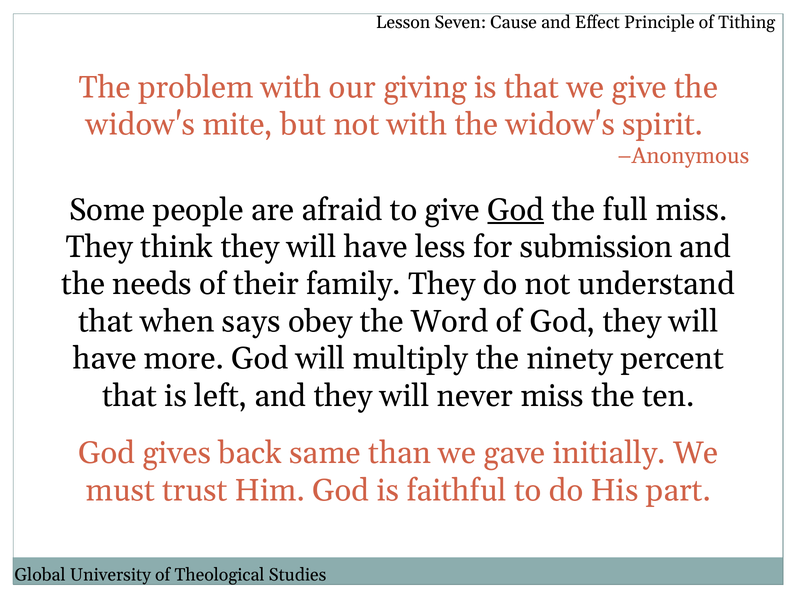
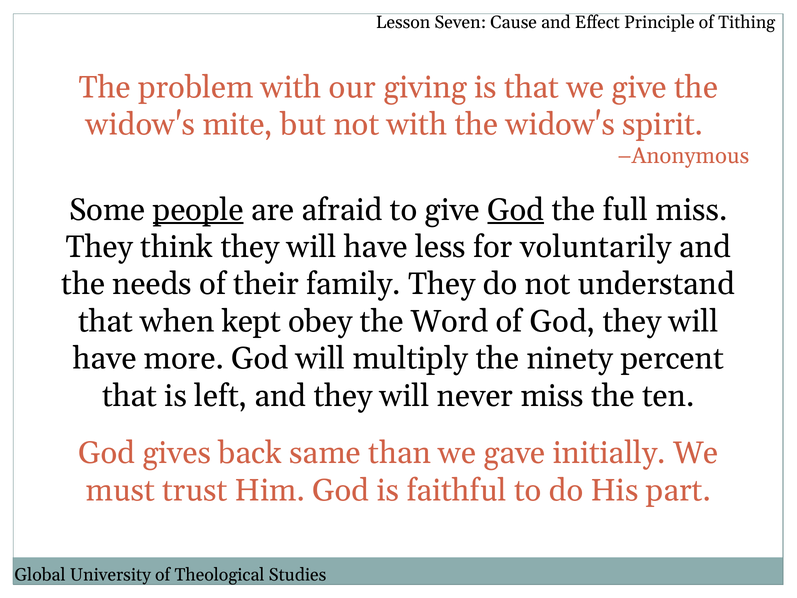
people underline: none -> present (198, 210)
submission: submission -> voluntarily (596, 247)
says: says -> kept (251, 321)
